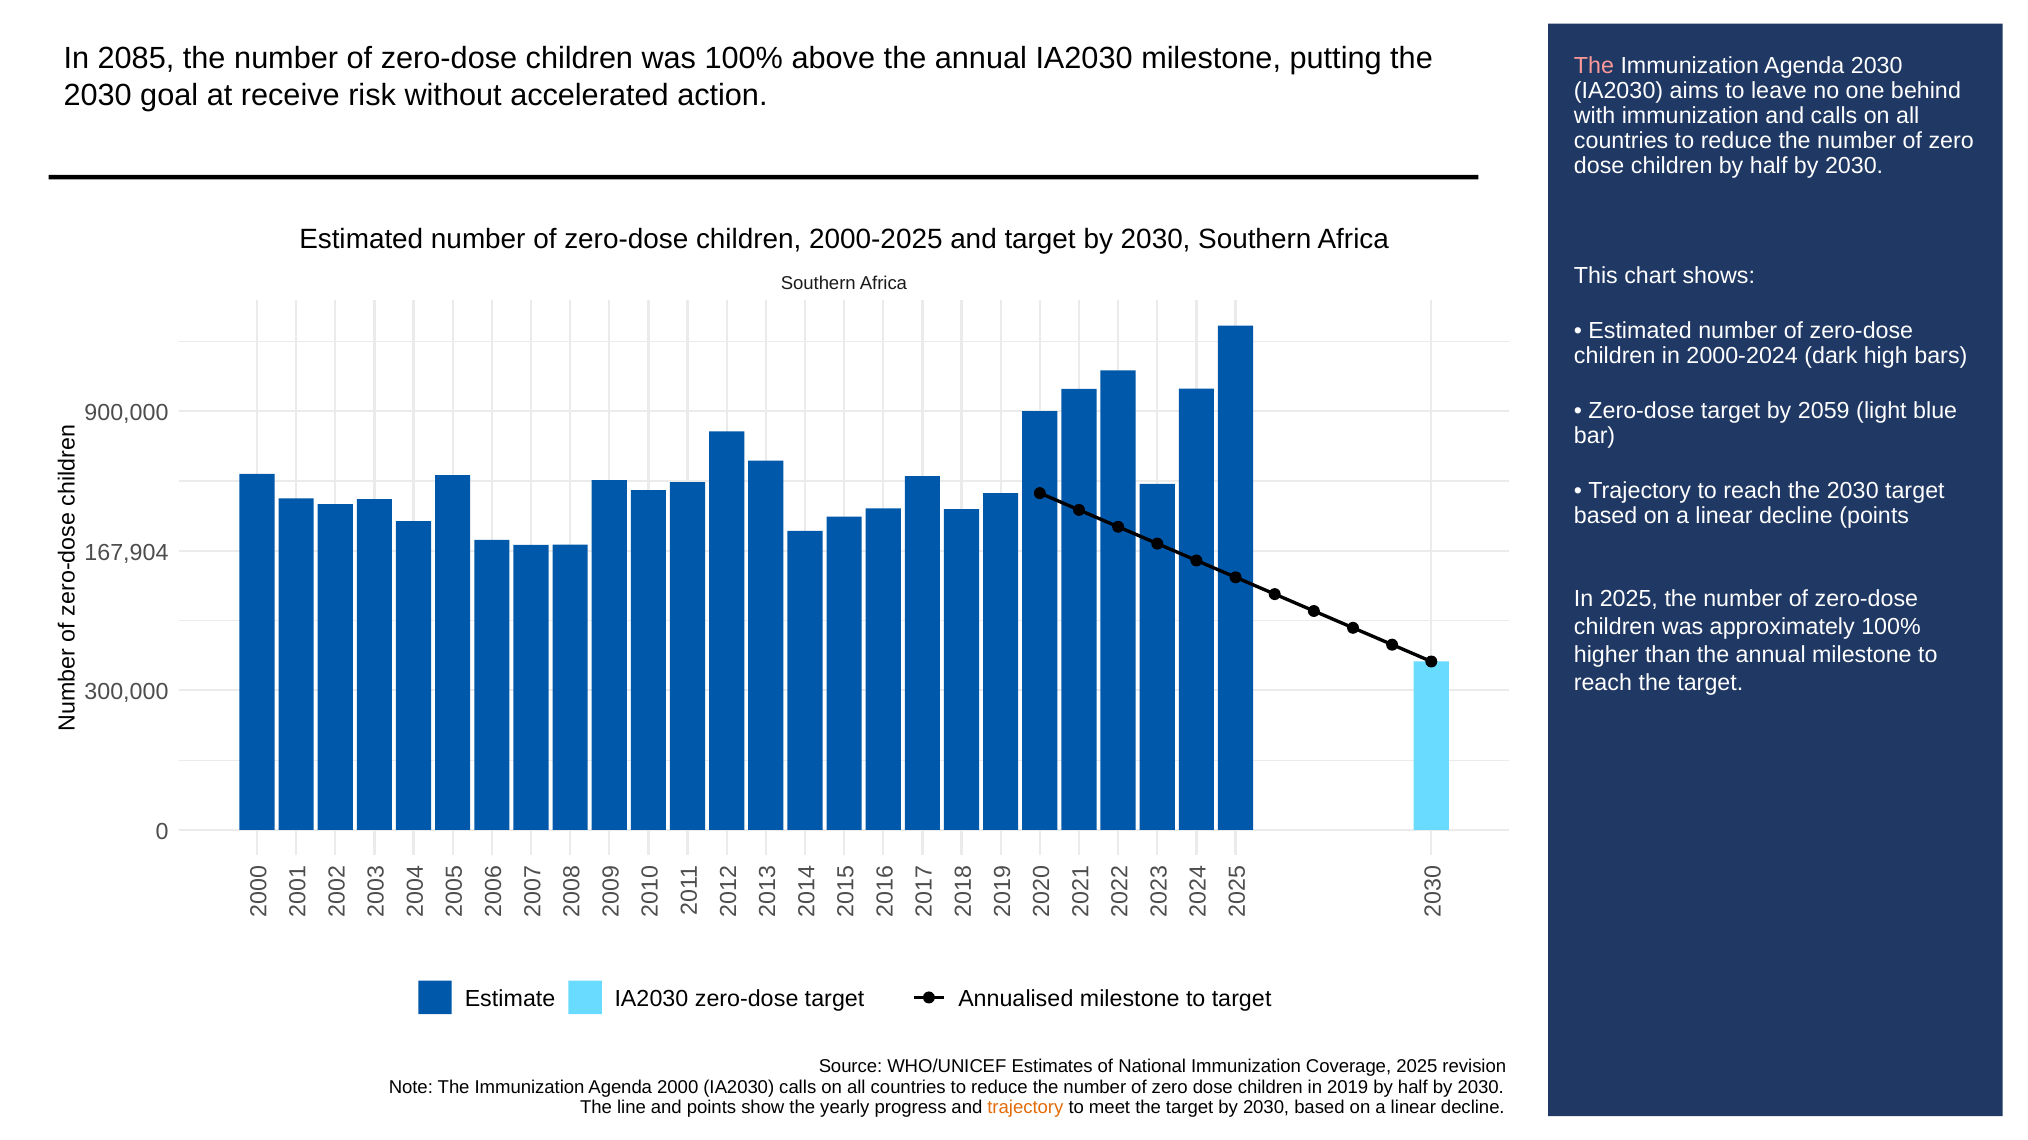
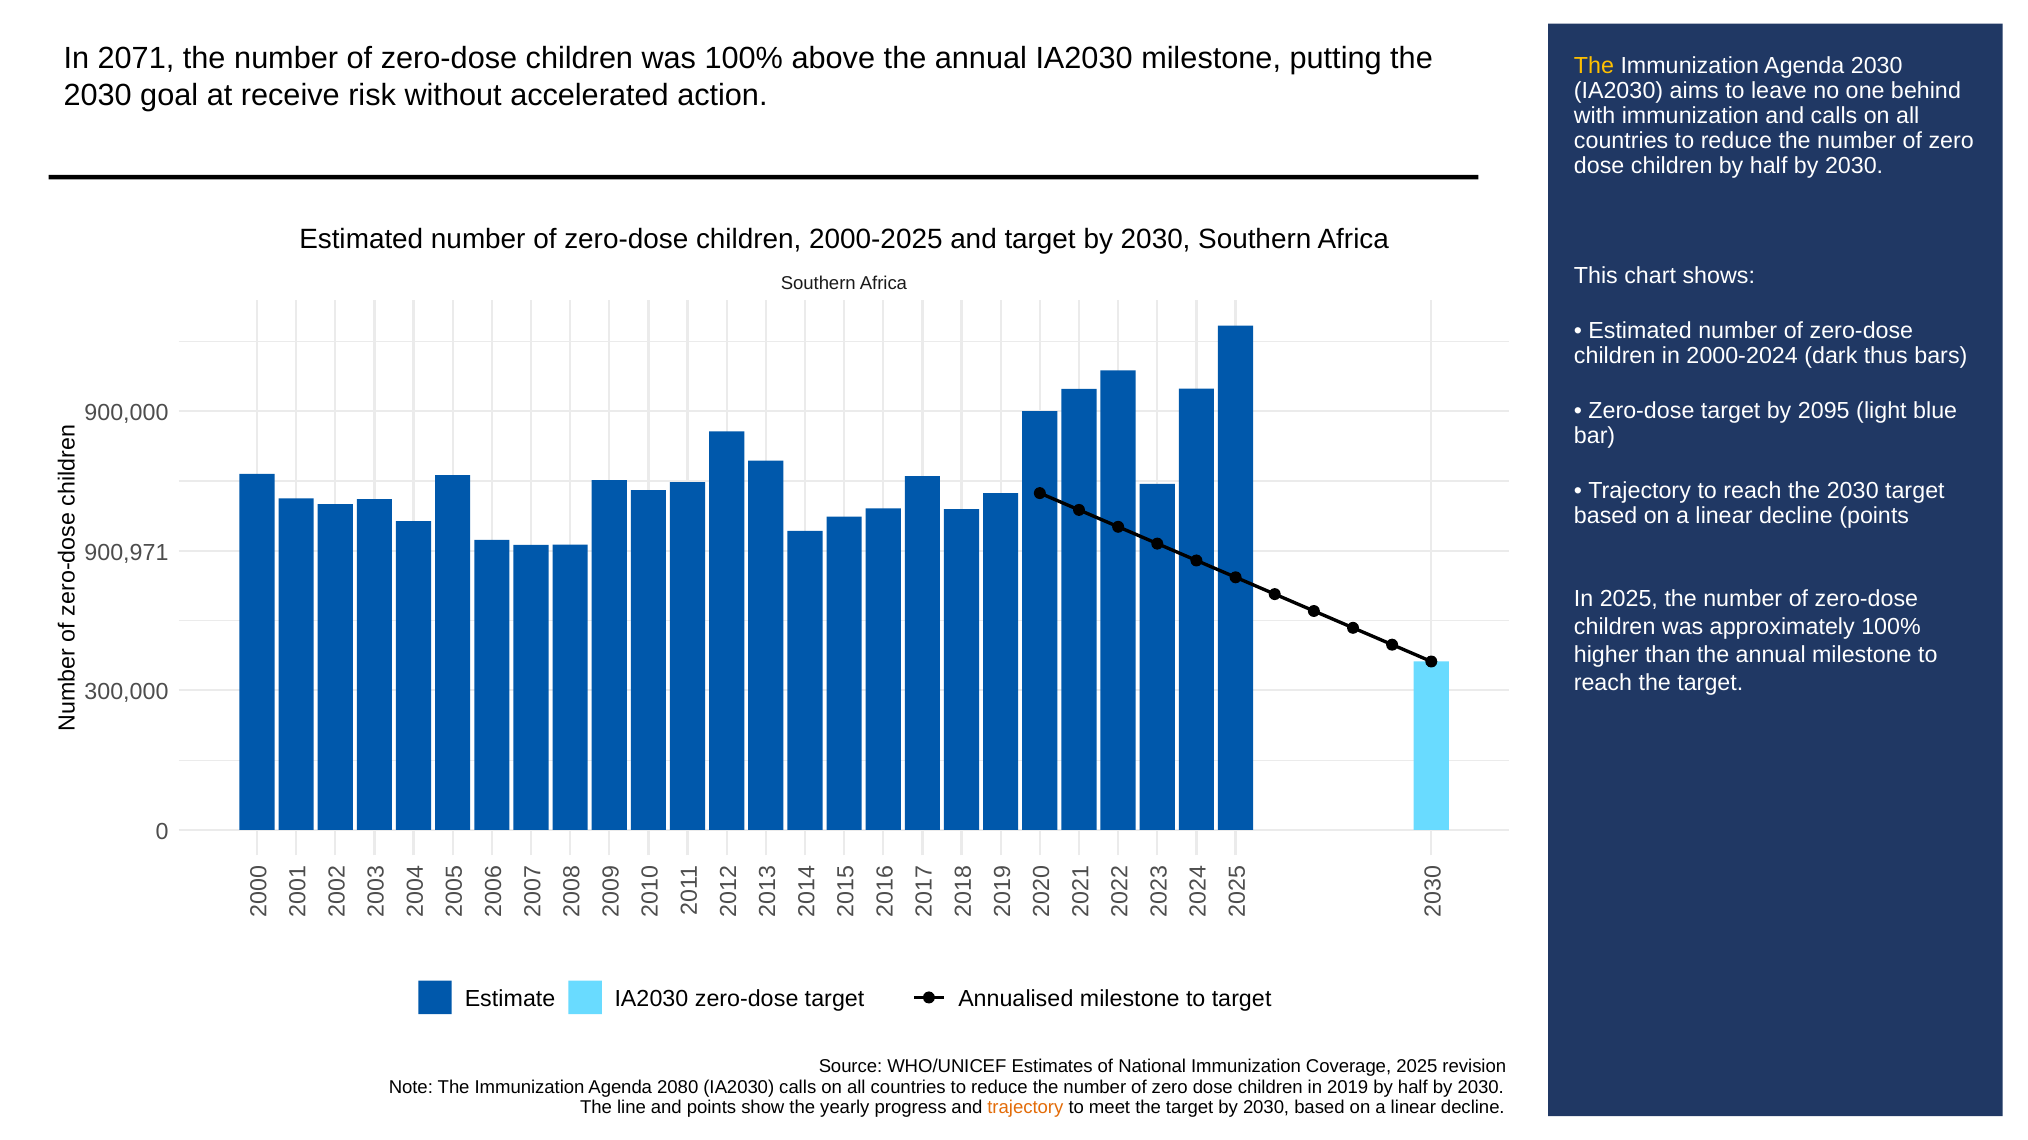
2085: 2085 -> 2071 (136, 58)
The colour: pink -> yellow (1594, 66)
high: high -> thus (1886, 356)
2059: 2059 -> 2095 (1824, 411)
167,904: 167,904 -> 900,971 (126, 553)
2000: 2000 -> 2080 (678, 1088)
